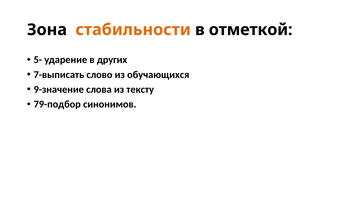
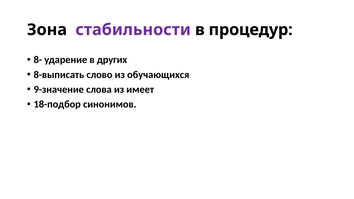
стабильности colour: orange -> purple (133, 30)
отметкой: отметкой -> процедур (251, 30)
5-: 5- -> 8- (38, 60)
7-выписать: 7-выписать -> 8-выписать (59, 75)
тексту: тексту -> имеет (140, 90)
79-подбор: 79-подбор -> 18-подбор (57, 104)
